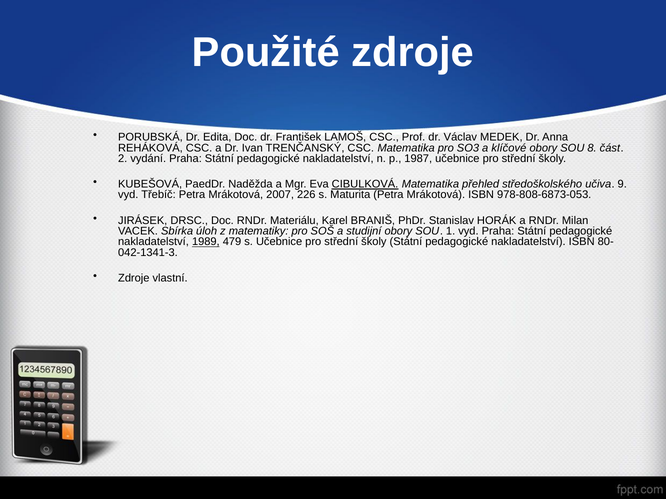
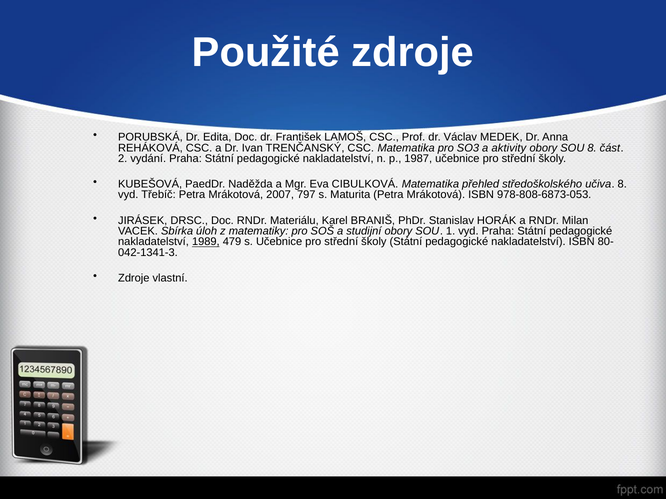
klíčové: klíčové -> aktivity (509, 148)
CIBULKOVÁ underline: present -> none (365, 184)
učiva 9: 9 -> 8 (622, 184)
226: 226 -> 797 (306, 195)
